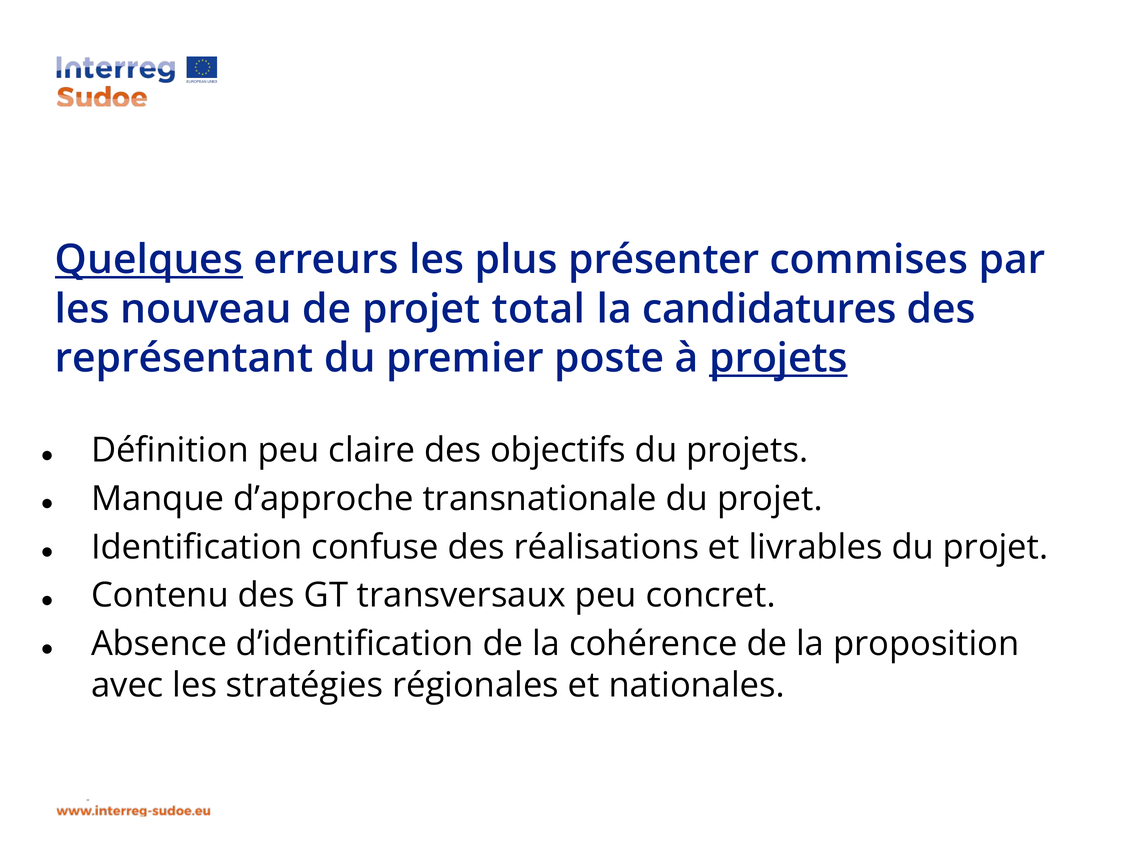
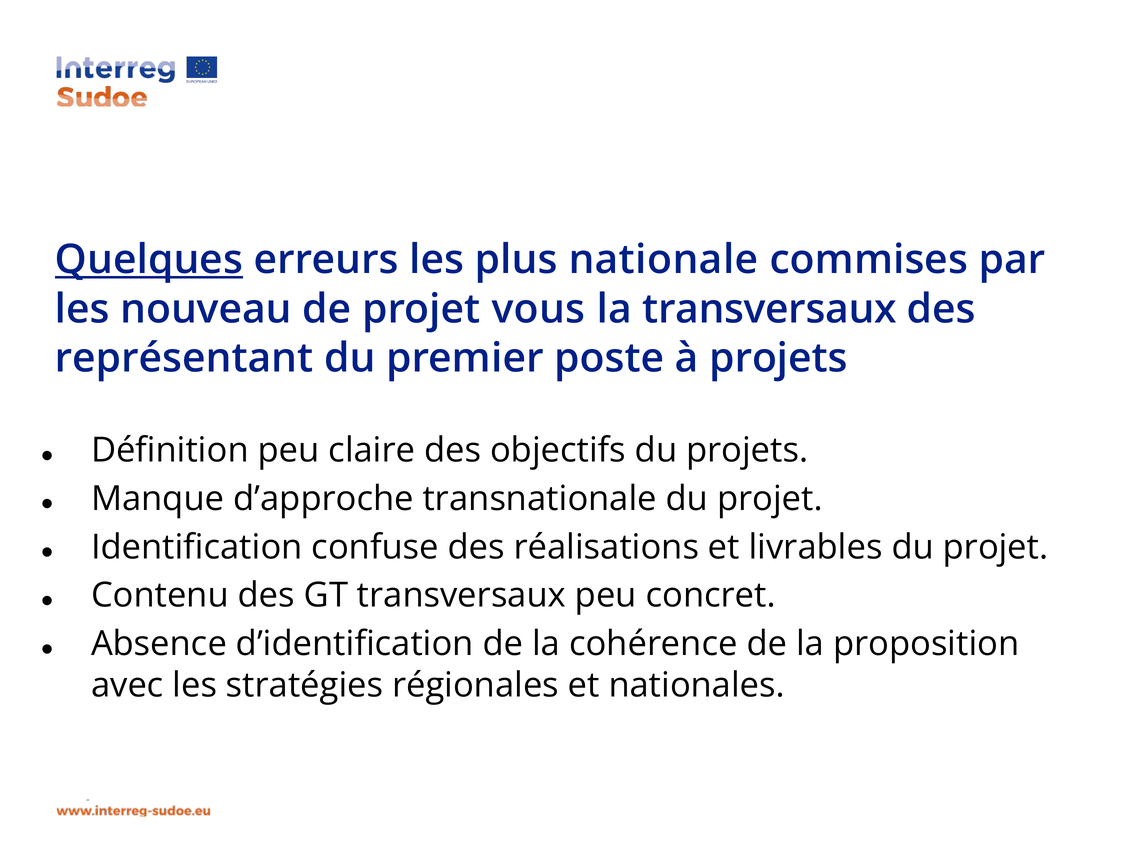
présenter: présenter -> nationale (663, 260)
total: total -> vous (538, 309)
la candidatures: candidatures -> transversaux (770, 309)
projets underline: present -> none (778, 358)
